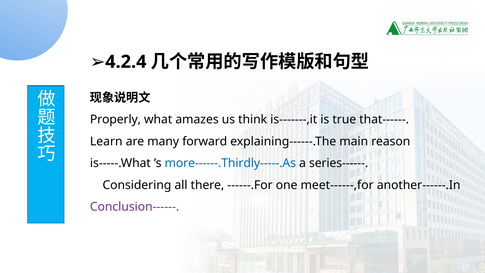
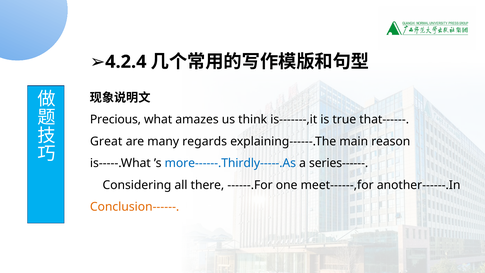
Properly: Properly -> Precious (115, 120)
Learn: Learn -> Great (106, 141)
forward: forward -> regards (205, 141)
Conclusion------ colour: purple -> orange (135, 207)
